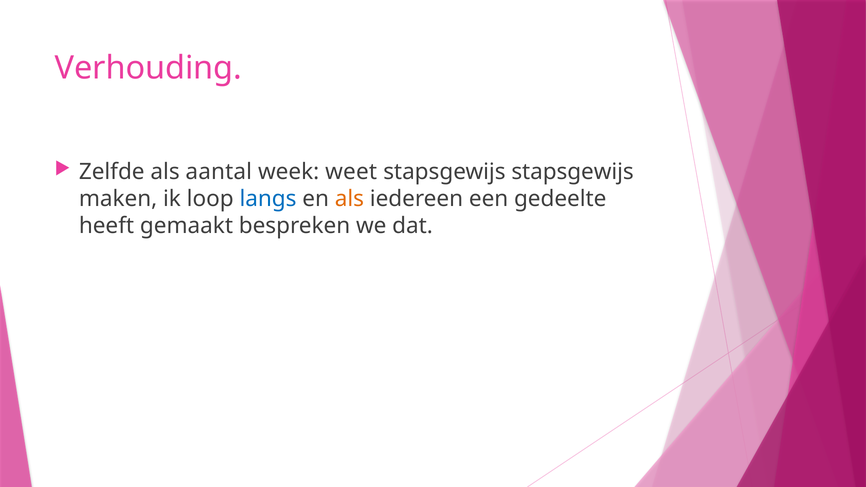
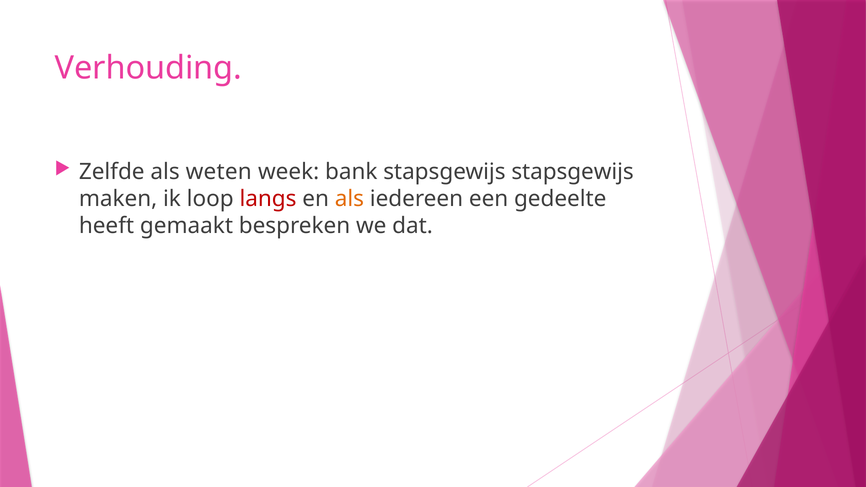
aantal: aantal -> weten (219, 172)
weet: weet -> bank (351, 172)
langs colour: blue -> red (268, 199)
